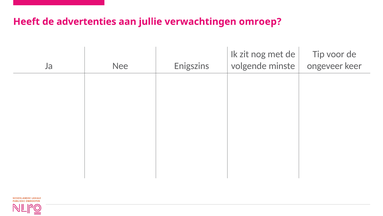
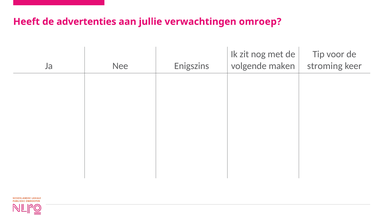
minste: minste -> maken (282, 66)
ongeveer: ongeveer -> stroming (325, 66)
